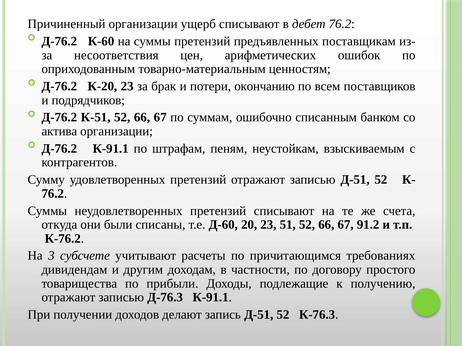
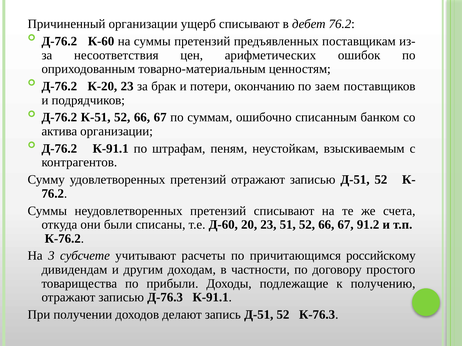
всем: всем -> заем (327, 86)
требованиях: требованиях -> российскому (381, 256)
